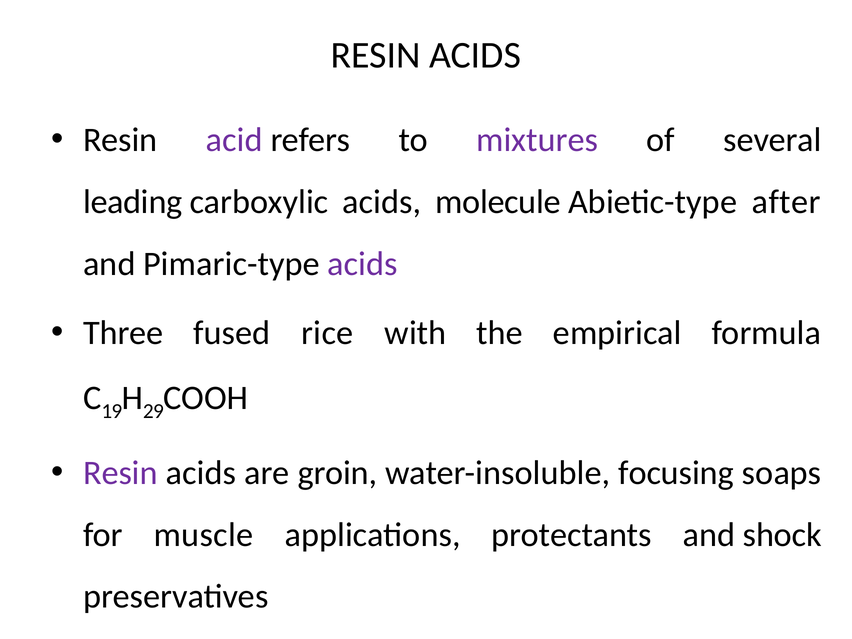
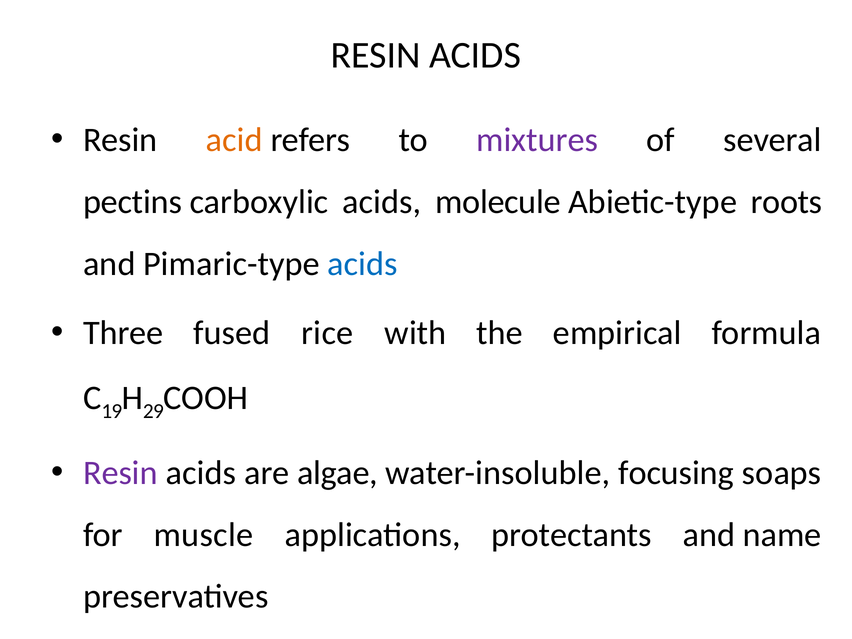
acid colour: purple -> orange (234, 140)
leading: leading -> pectins (133, 202)
after: after -> roots (787, 202)
acids colour: purple -> blue (363, 264)
groin: groin -> algae (337, 473)
shock: shock -> name (782, 535)
